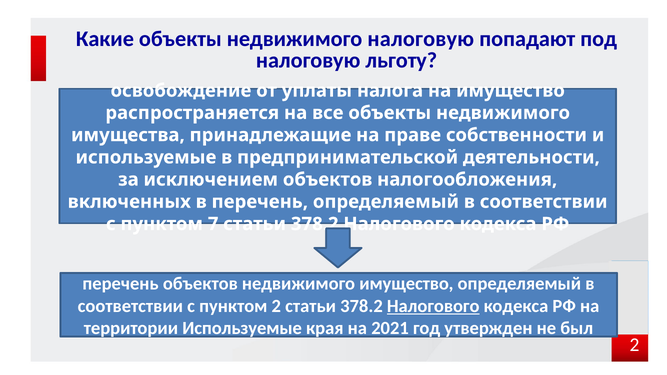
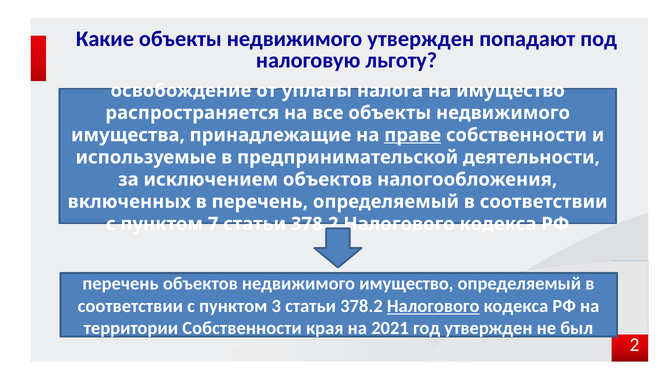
недвижимого налоговую: налоговую -> утвержден (421, 39)
праве underline: none -> present (413, 135)
пунктом 2: 2 -> 3 (276, 306)
территории Используемые: Используемые -> Собственности (242, 328)
